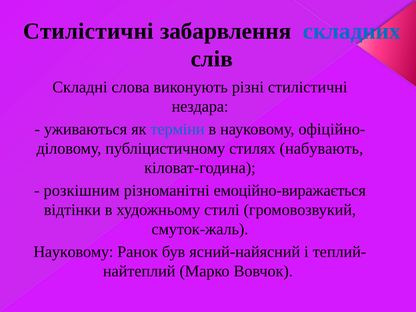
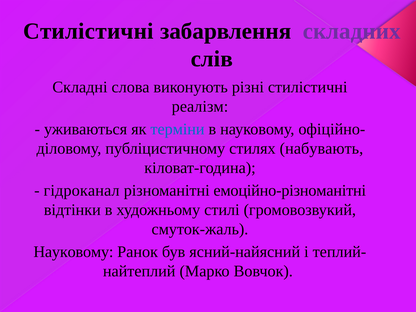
складних colour: blue -> purple (352, 31)
нездара: нездара -> реалізм (200, 107)
розкішним: розкішним -> гідроканал (82, 191)
емоційно-виражається: емоційно-виражається -> емоційно-різноманітні (290, 191)
